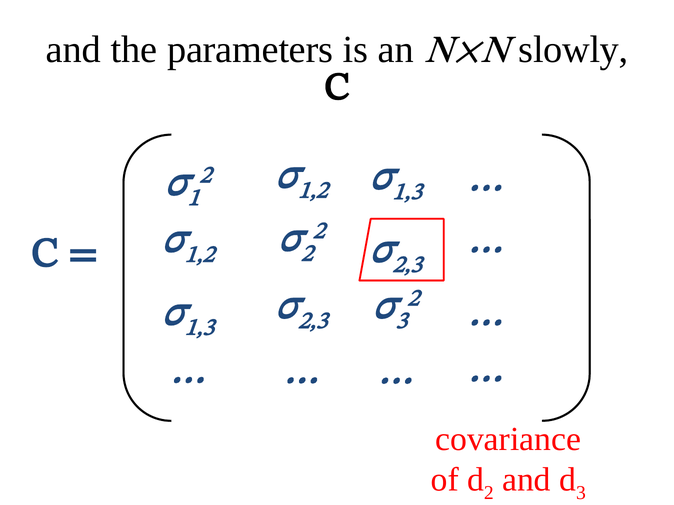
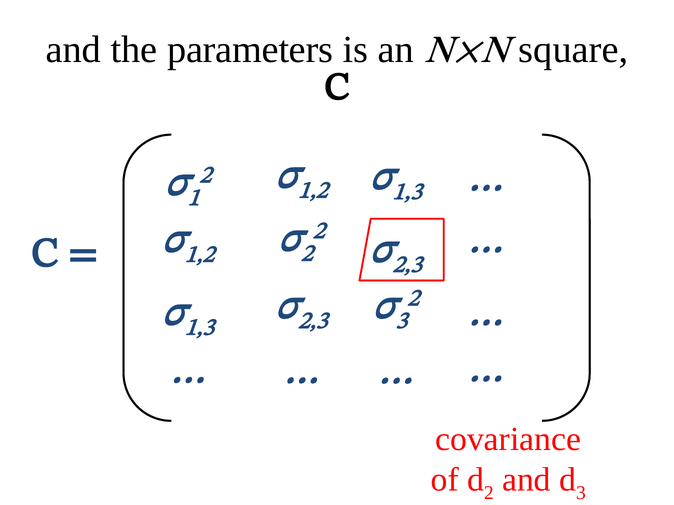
slowly: slowly -> square (573, 50)
